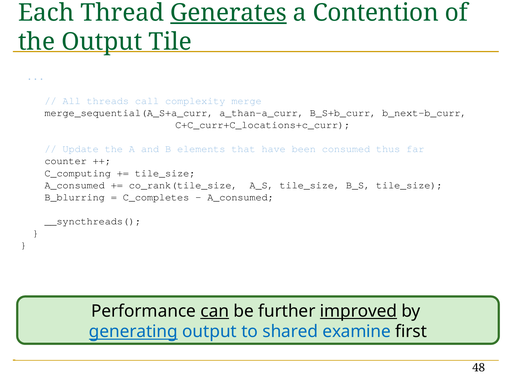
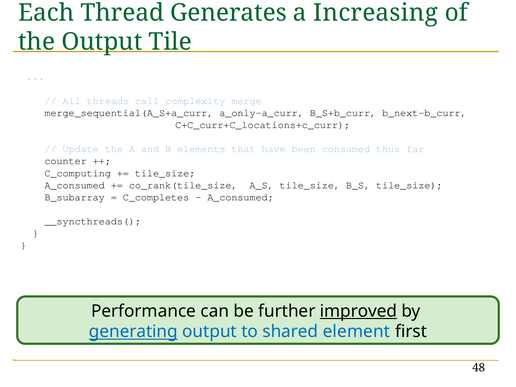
Generates underline: present -> none (229, 13)
Contention: Contention -> Increasing (376, 13)
a_than-a_curr: a_than-a_curr -> a_only-a_curr (262, 113)
B_blurring: B_blurring -> B_subarray (75, 197)
can underline: present -> none (215, 311)
examine: examine -> element (356, 332)
